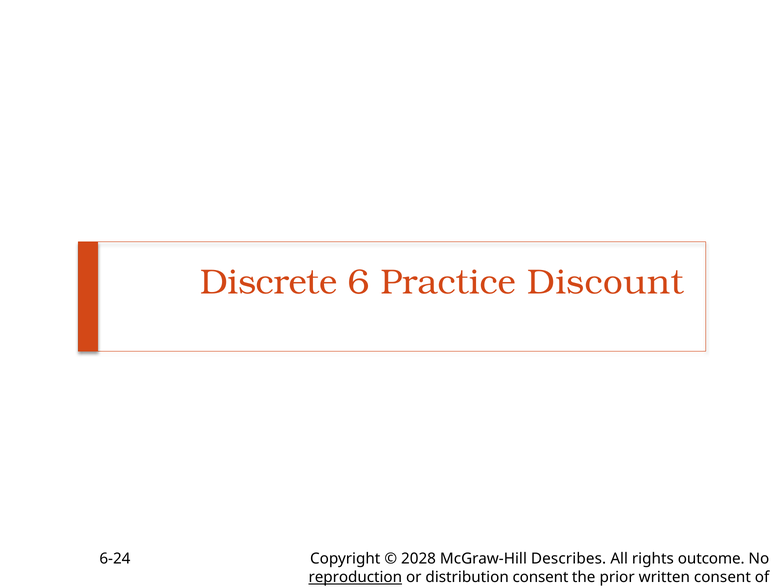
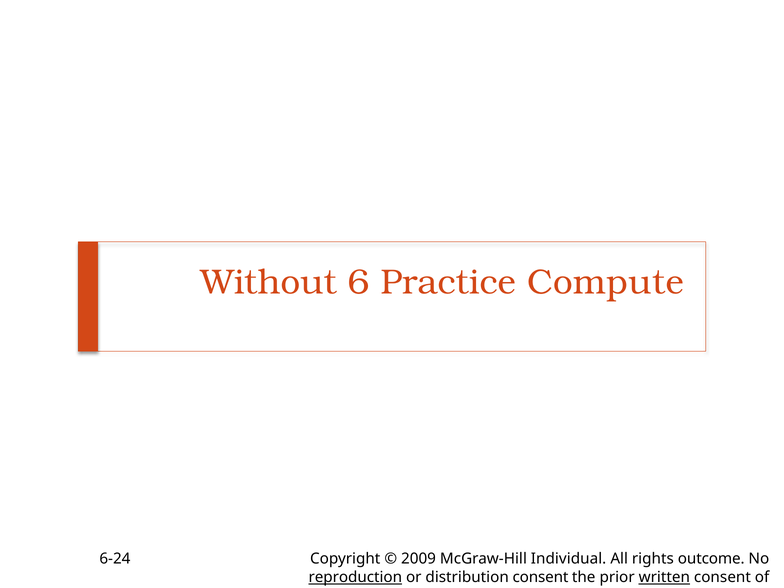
Discrete: Discrete -> Without (269, 282)
Discount: Discount -> Compute (606, 282)
2028: 2028 -> 2009 (419, 559)
Describes: Describes -> Individual (569, 559)
written underline: none -> present (664, 577)
